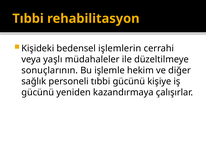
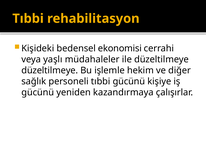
işlemlerin: işlemlerin -> ekonomisi (120, 48)
sonuçlarının: sonuçlarının -> düzeltilmeye (50, 70)
